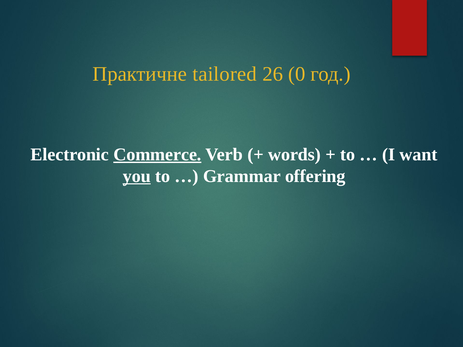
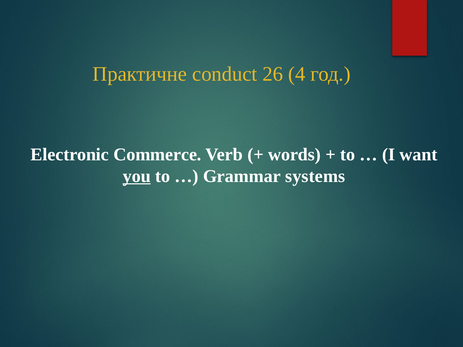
tailored: tailored -> conduct (225, 74)
0: 0 -> 4 (297, 74)
Commerce underline: present -> none (157, 155)
offering: offering -> systems (315, 176)
